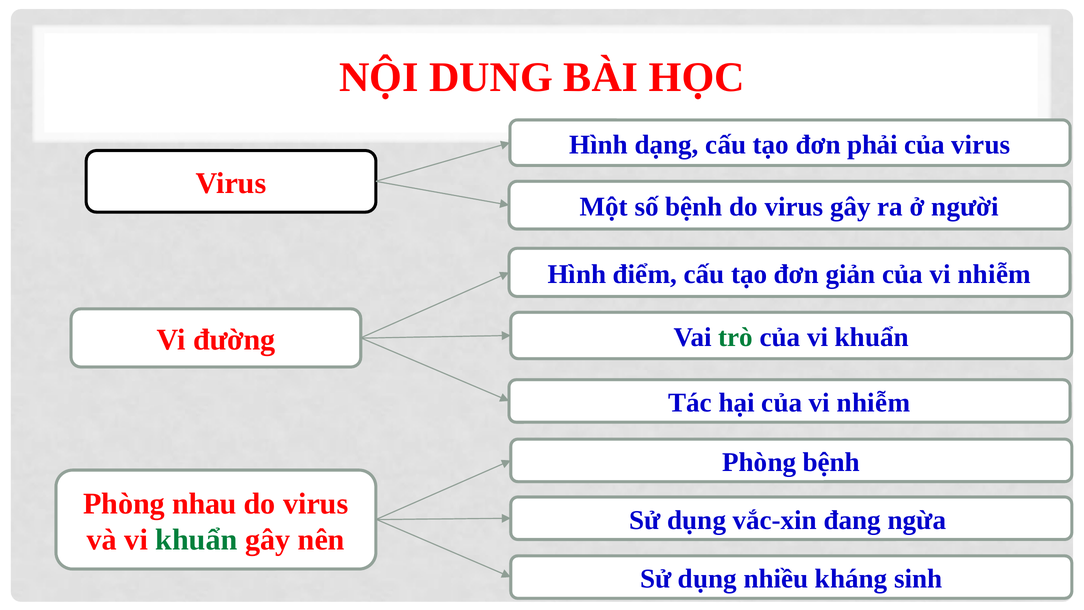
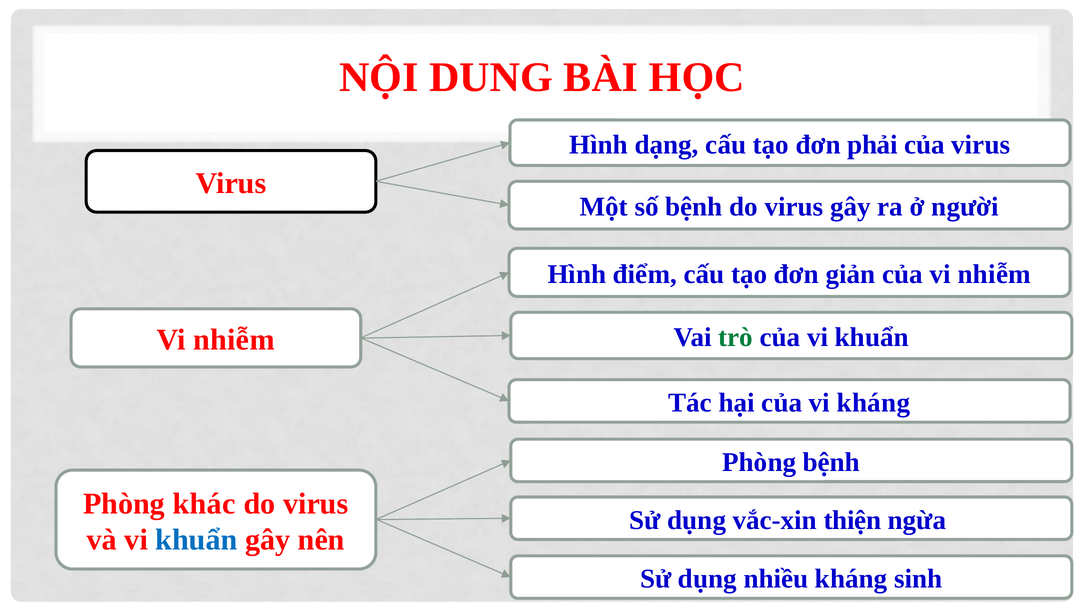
đường: đường -> nhiễm (234, 340)
hại của vi nhiễm: nhiễm -> kháng (873, 403)
nhau: nhau -> khác (204, 503)
đang: đang -> thiện (852, 520)
khuẩn colour: green -> blue (196, 540)
